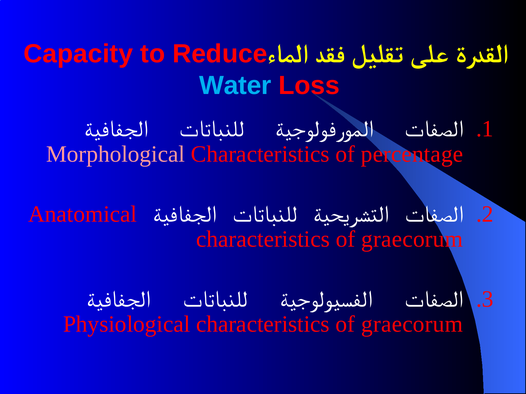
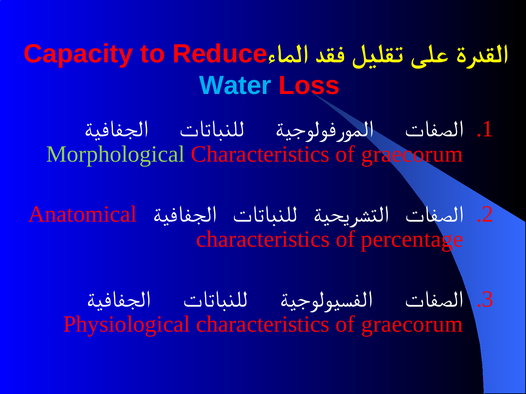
Morphological colour: pink -> light green (116, 154)
percentage: percentage -> graecorum (412, 154)
graecorum: graecorum -> percentage (412, 240)
